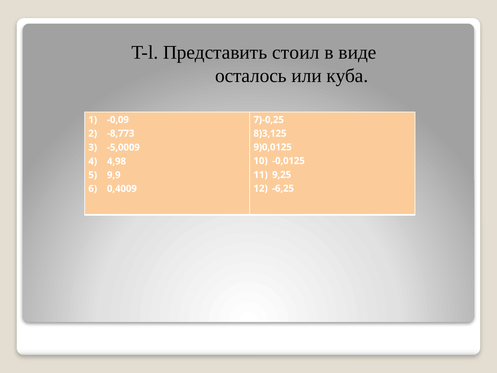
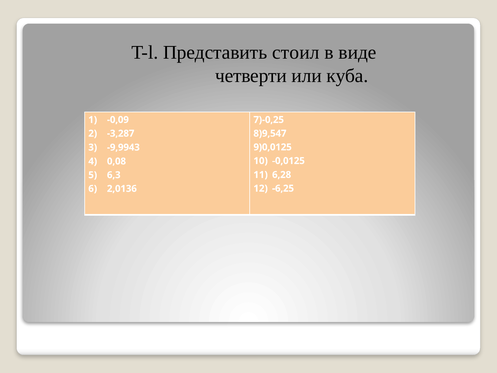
осталось: осталось -> четверти (251, 76)
-8,773: -8,773 -> -3,287 (121, 133)
8)3,125: 8)3,125 -> 8)9,547 (270, 133)
-5,0009: -5,0009 -> -9,9943 (123, 147)
4,98: 4,98 -> 0,08 (116, 161)
9,25: 9,25 -> 6,28 (282, 175)
9,9: 9,9 -> 6,3 (114, 175)
0,4009: 0,4009 -> 2,0136 (122, 189)
